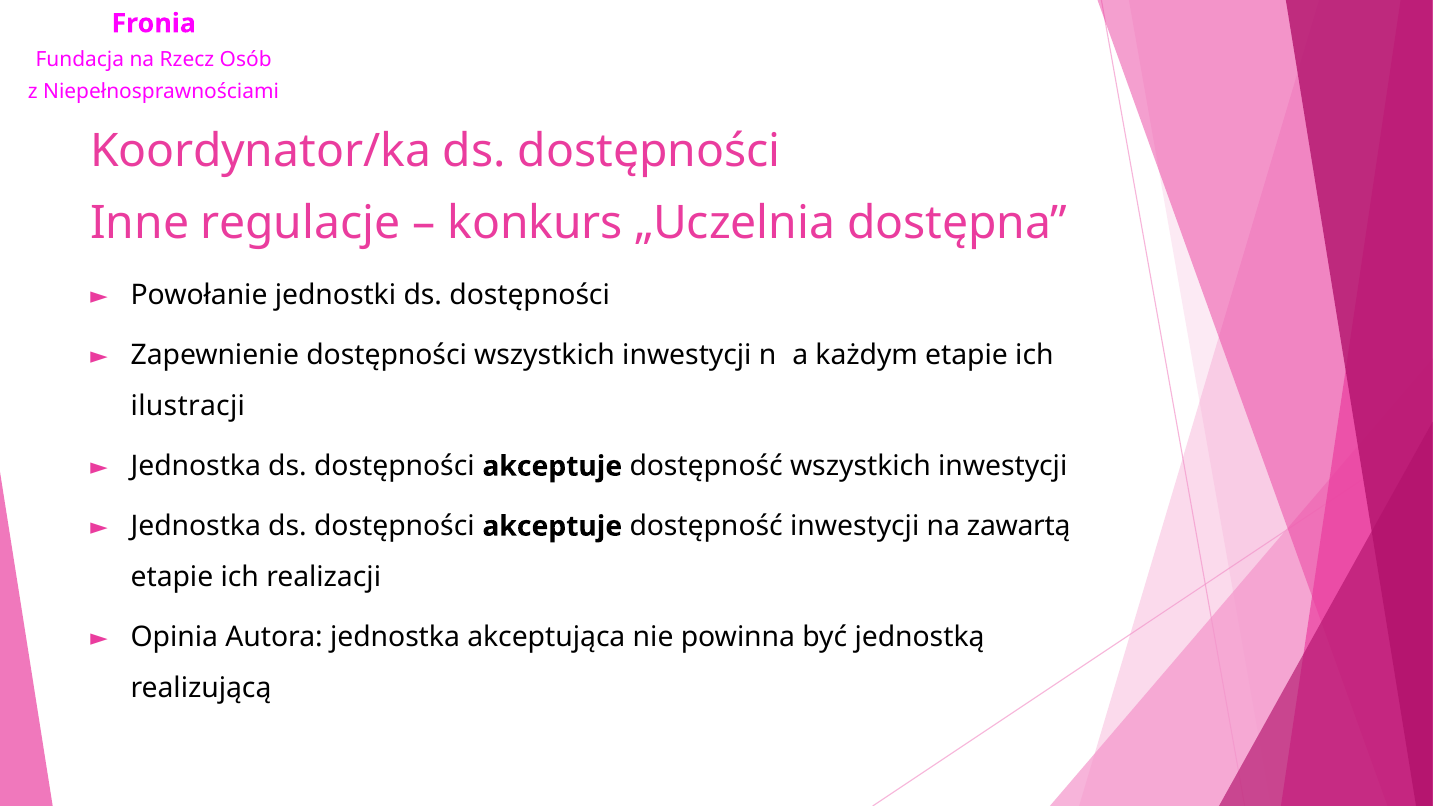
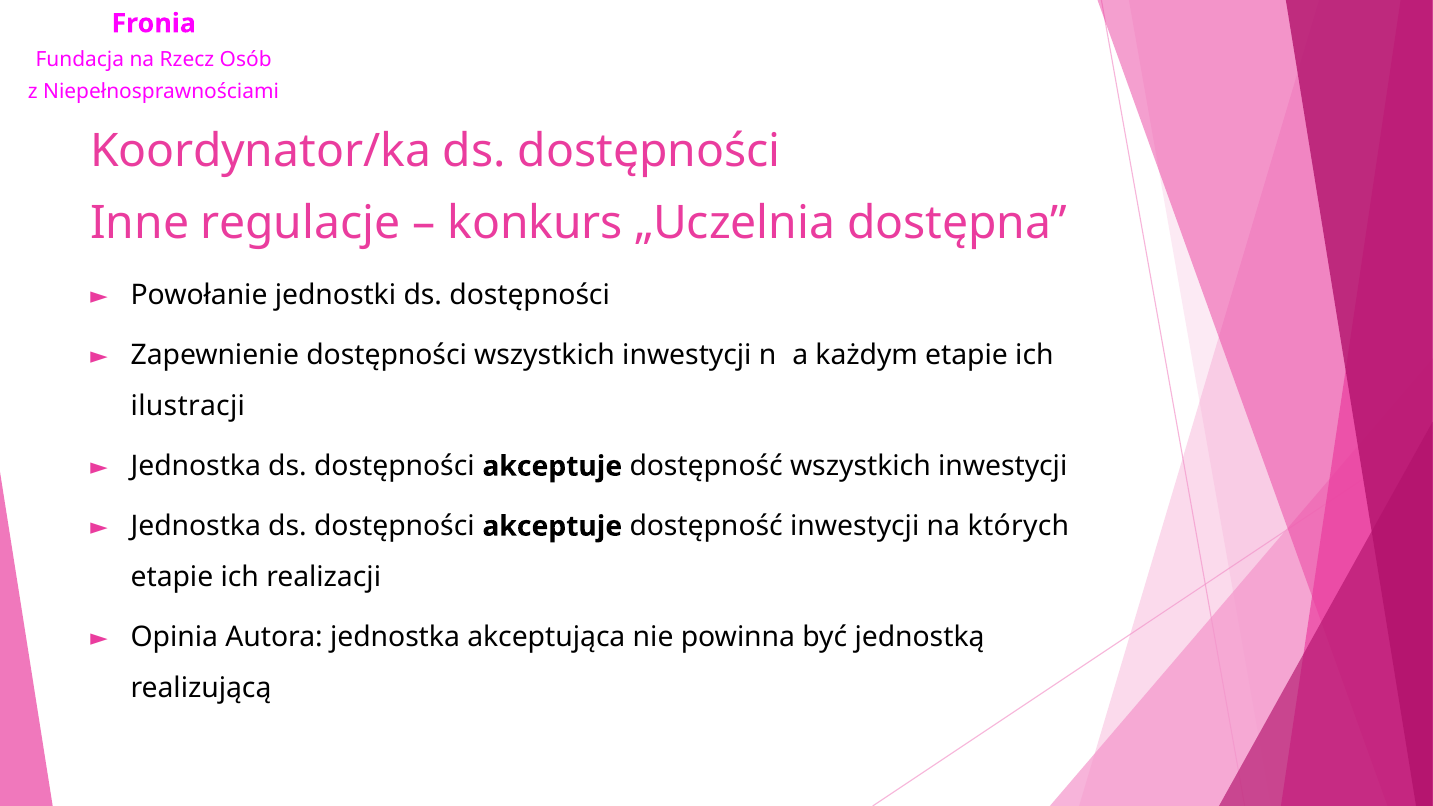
zawartą: zawartą -> których (1018, 526)
